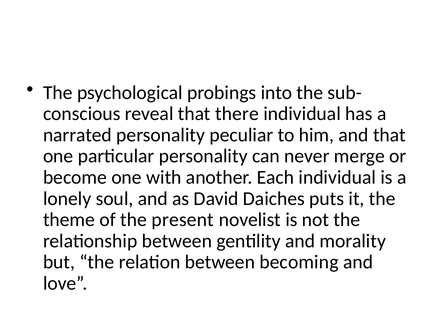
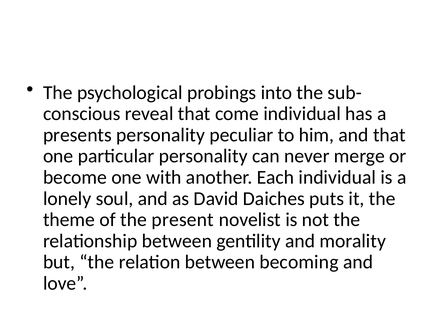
there: there -> come (237, 114)
narrated: narrated -> presents (77, 135)
